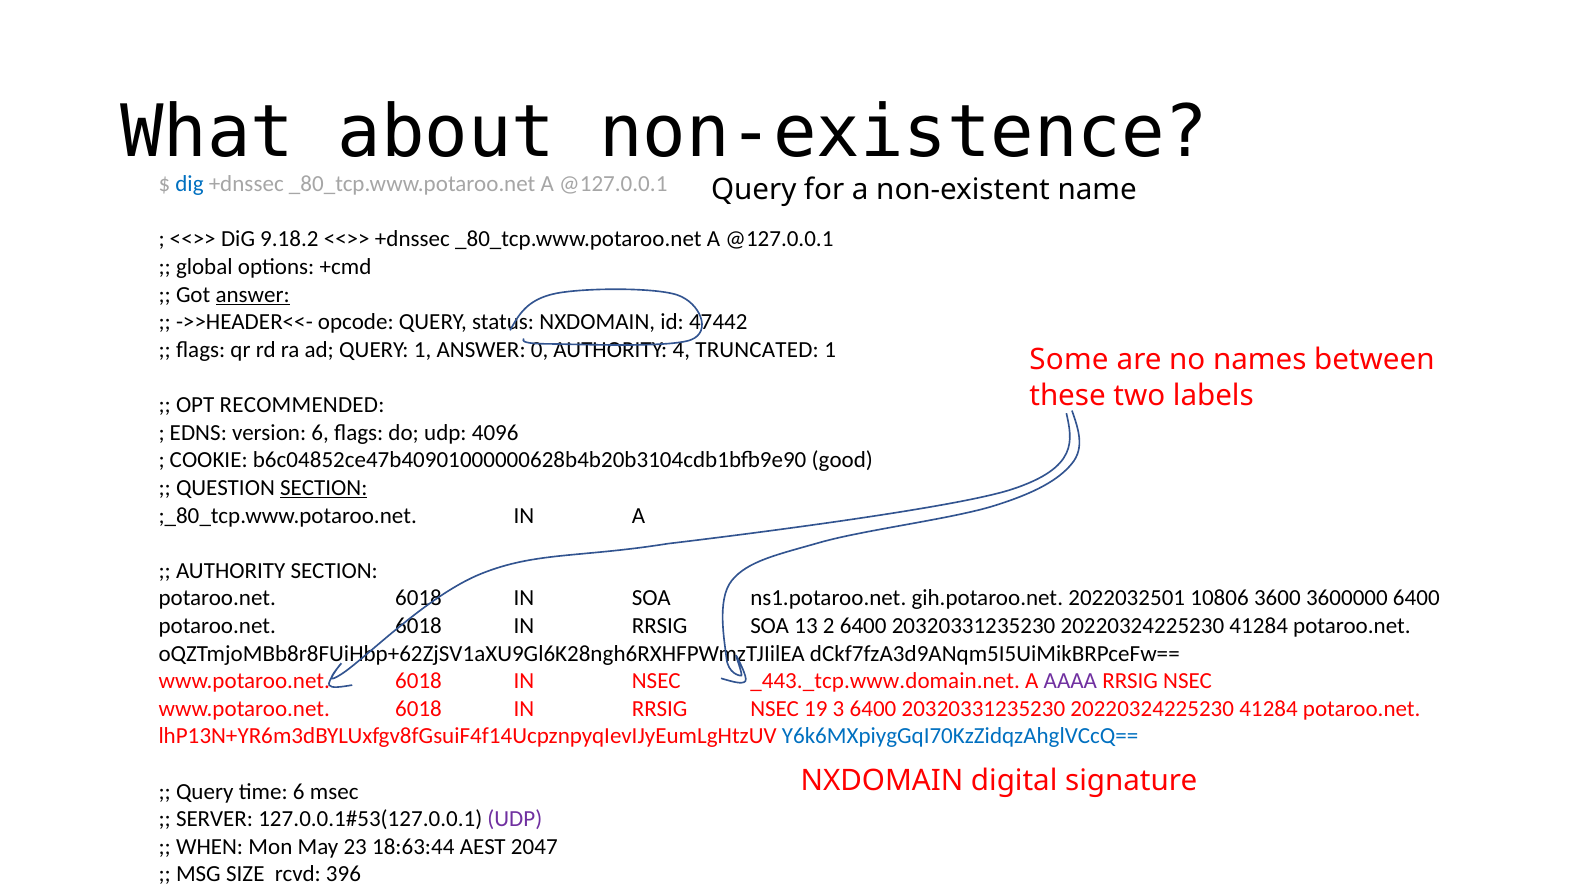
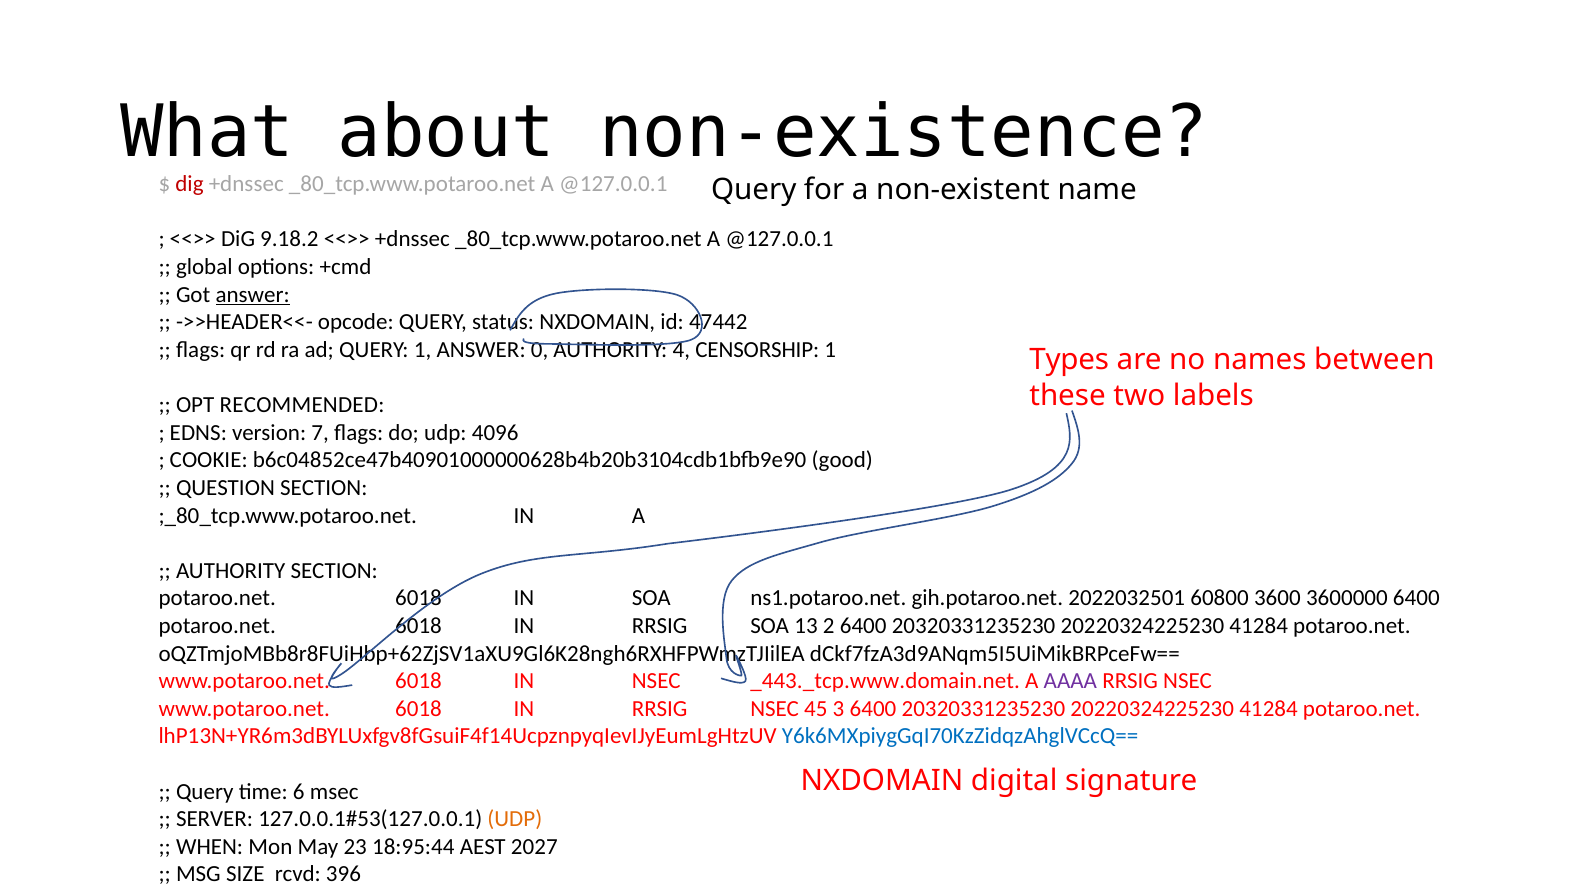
dig colour: blue -> red (189, 184)
TRUNCATED: TRUNCATED -> CENSORSHIP (757, 350)
Some: Some -> Types (1069, 360)
version 6: 6 -> 7 (320, 433)
SECTION underline: present -> none (324, 488)
10806: 10806 -> 60800 (1220, 599)
19: 19 -> 45 (816, 709)
UDP colour: purple -> orange (515, 820)
18:63:44: 18:63:44 -> 18:95:44 (413, 847)
2047: 2047 -> 2027 (534, 847)
